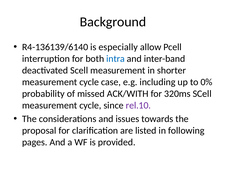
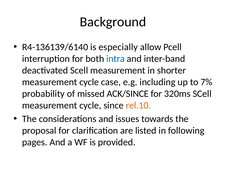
0%: 0% -> 7% (206, 82)
ACK/WITH: ACK/WITH -> ACK/SINCE (128, 94)
rel.10 colour: purple -> orange (138, 106)
